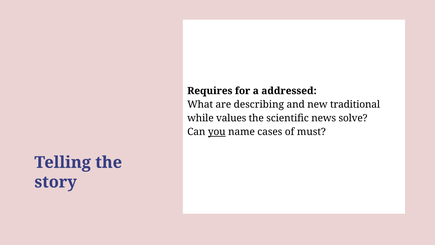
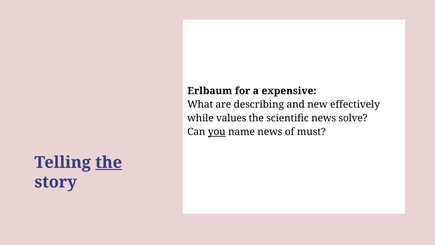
Requires: Requires -> Erlbaum (210, 91)
addressed: addressed -> expensive (289, 91)
traditional: traditional -> effectively (355, 104)
name cases: cases -> news (270, 132)
the underline: none -> present (109, 162)
